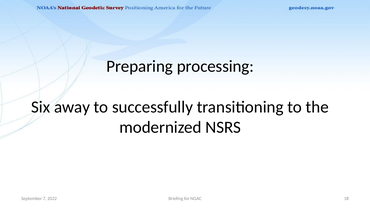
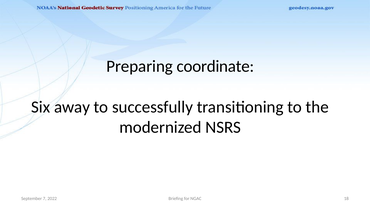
processing: processing -> coordinate (215, 66)
